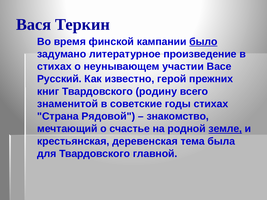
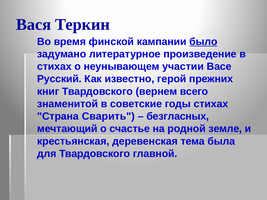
родину: родину -> вернем (156, 92)
Рядовой: Рядовой -> Сварить (108, 116)
знакомство: знакомство -> безгласных (178, 116)
земле underline: present -> none (225, 129)
